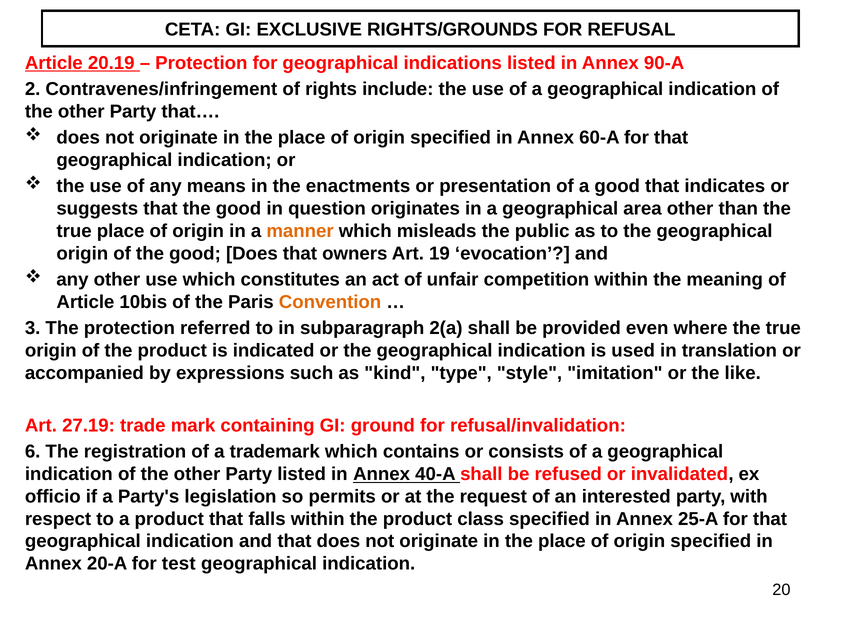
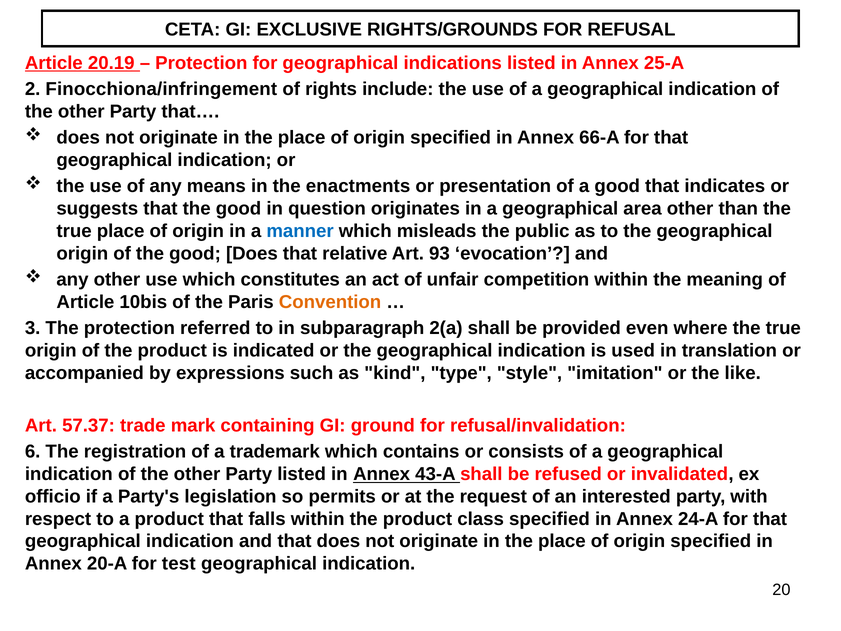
90-A: 90-A -> 25-A (664, 63)
Contravenes/infringement: Contravenes/infringement -> Finocchiona/infringement (161, 89)
60-A: 60-A -> 66-A (599, 138)
manner colour: orange -> blue (300, 231)
owners: owners -> relative (355, 253)
19: 19 -> 93 (439, 253)
27.19: 27.19 -> 57.37 (89, 425)
40-A: 40-A -> 43-A (435, 474)
25-A: 25-A -> 24-A (698, 519)
